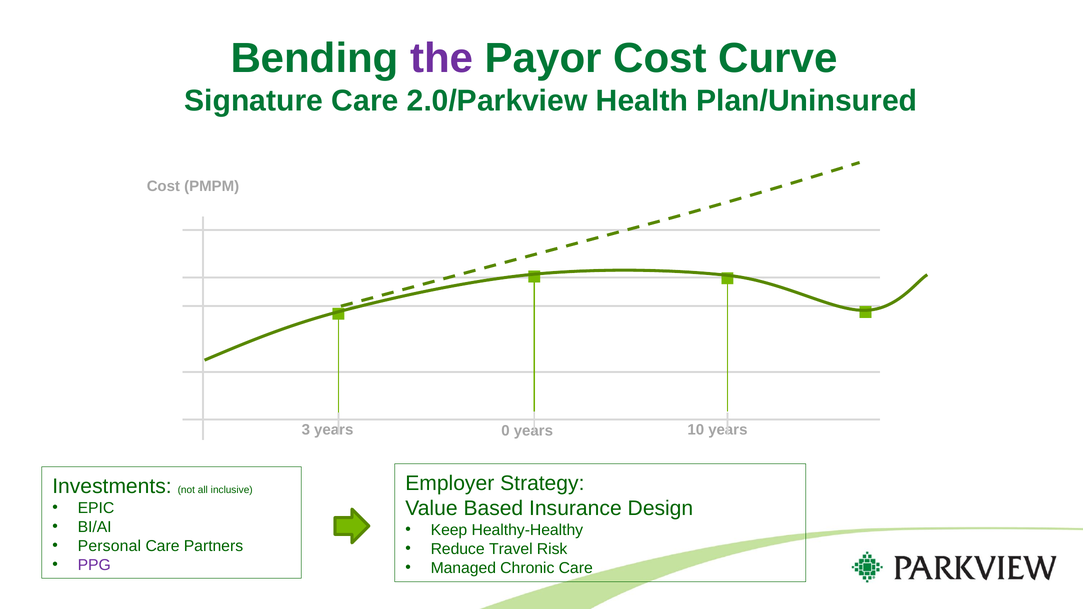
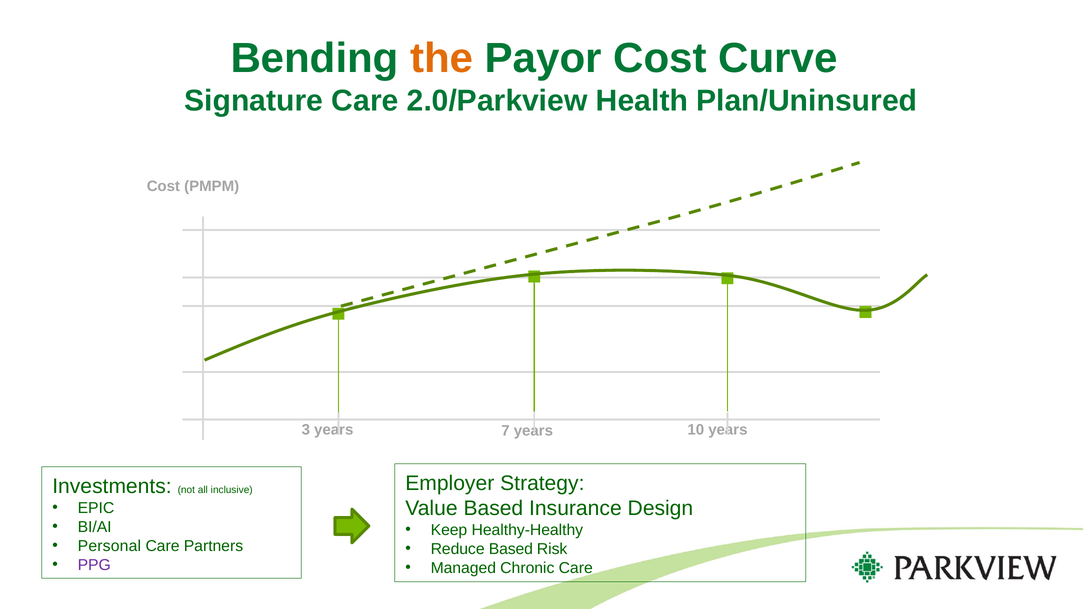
the colour: purple -> orange (442, 59)
0: 0 -> 7 (506, 431)
Reduce Travel: Travel -> Based (511, 549)
